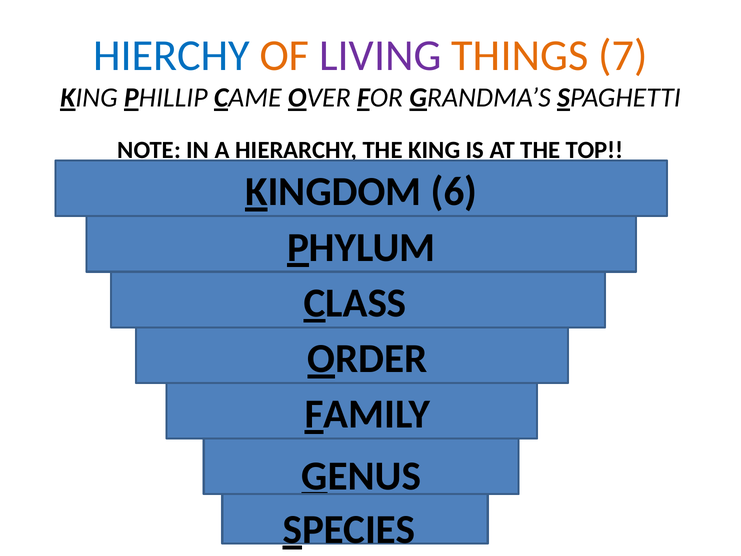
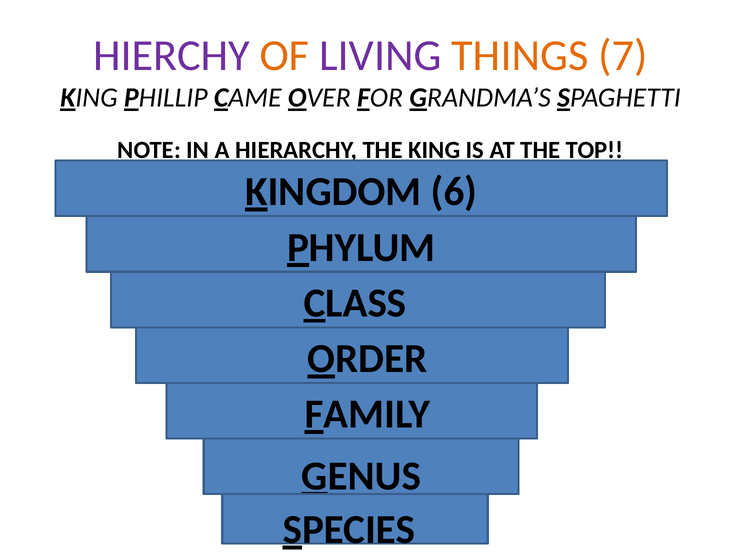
HIERCHY colour: blue -> purple (171, 56)
